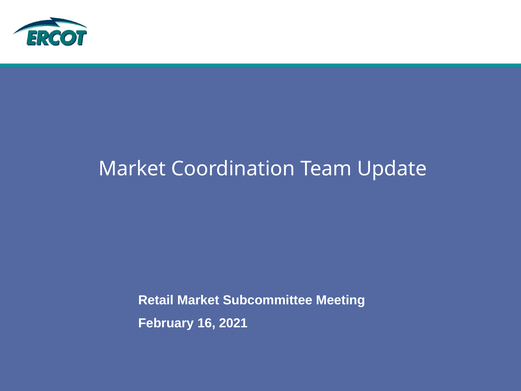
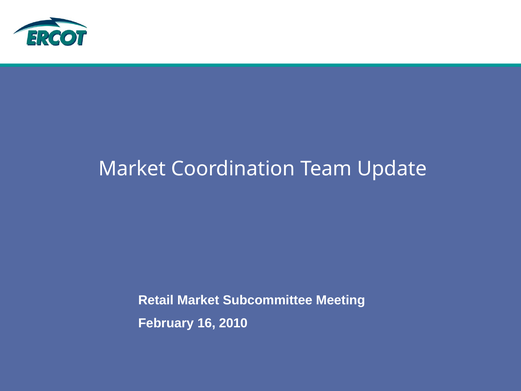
2021: 2021 -> 2010 (233, 323)
